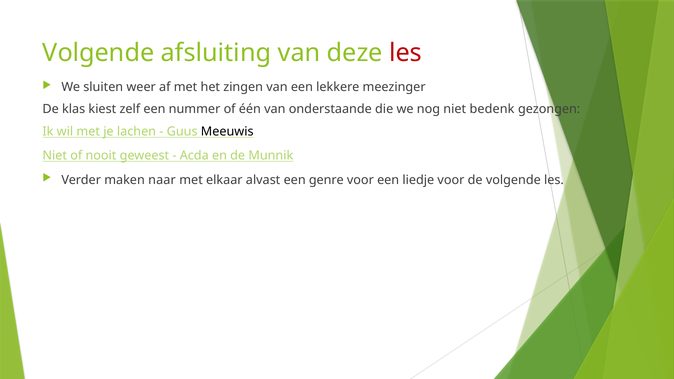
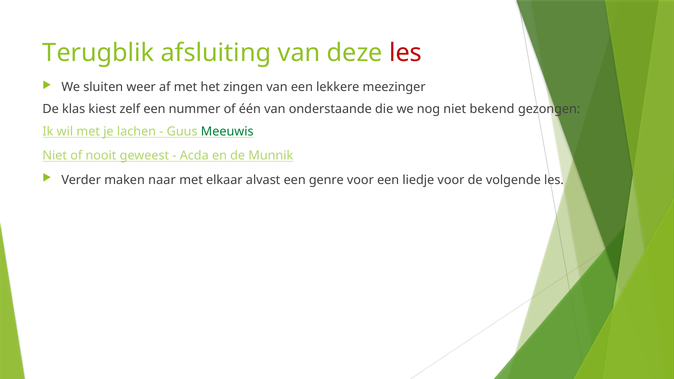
Volgende: Volgende -> Terugblik (98, 53)
bedenk: bedenk -> bekend (492, 109)
Meeuwis colour: black -> green (227, 131)
